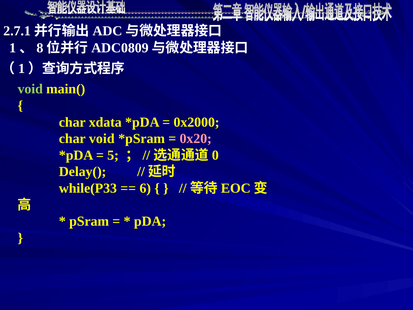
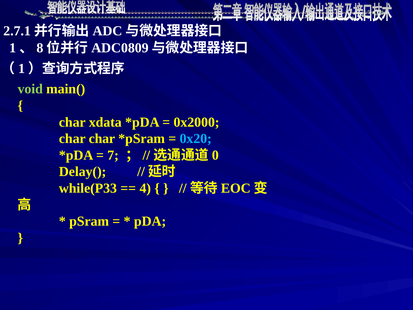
char void: void -> char (102, 139)
0x20 colour: pink -> light blue (196, 139)
5: 5 -> 7 (113, 155)
6: 6 -> 4 (145, 188)
